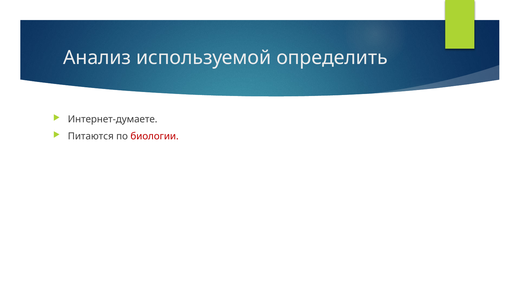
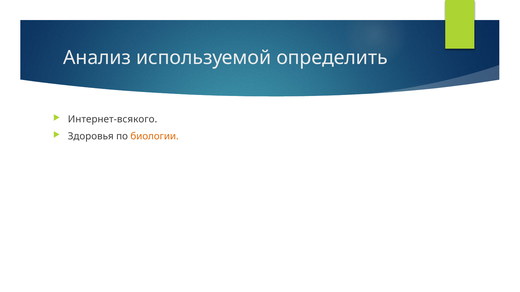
Интернет-думаете: Интернет-думаете -> Интернет-всякого (113, 120)
Питаются: Питаются -> Здоровья (91, 137)
биологии colour: red -> orange (155, 137)
